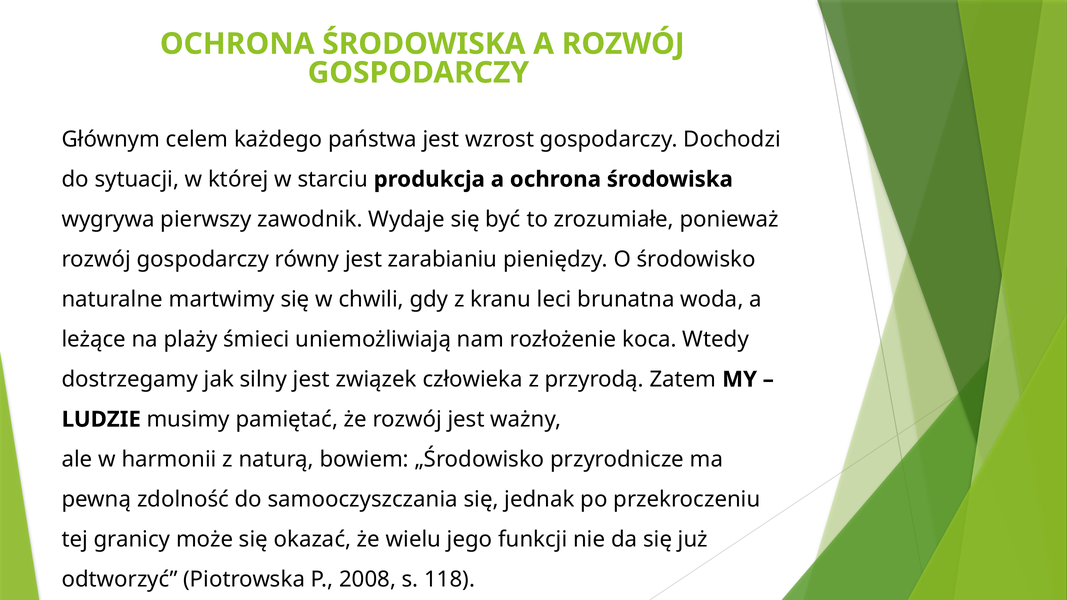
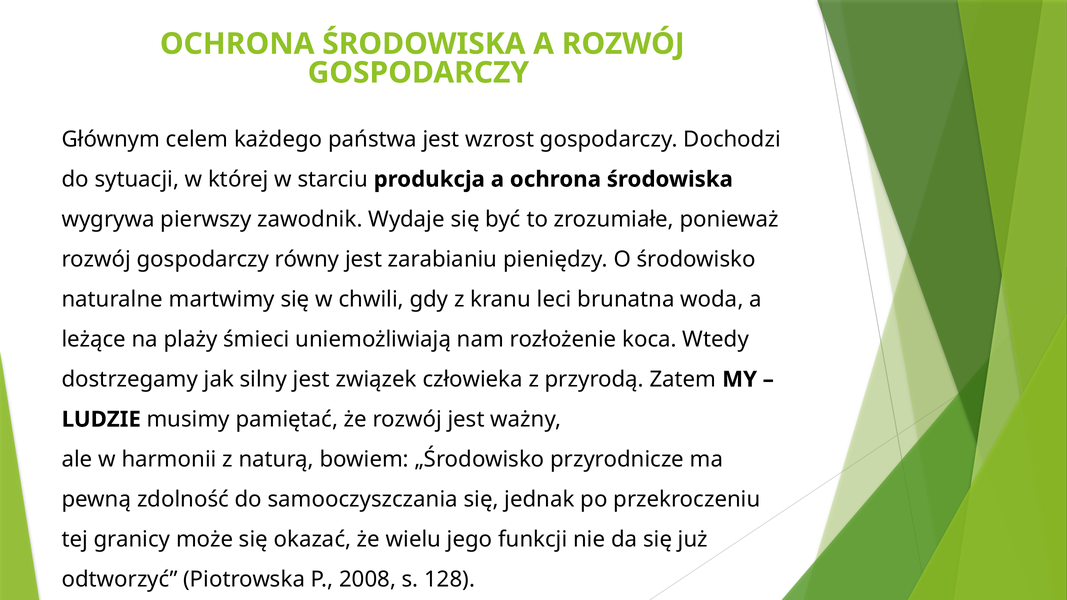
118: 118 -> 128 (450, 580)
